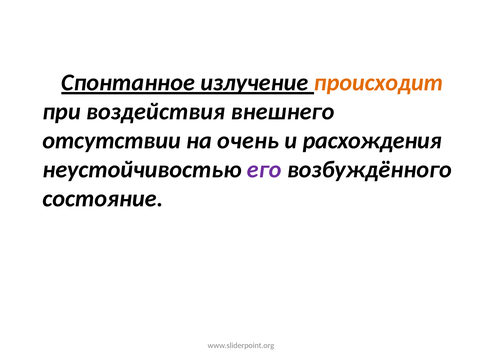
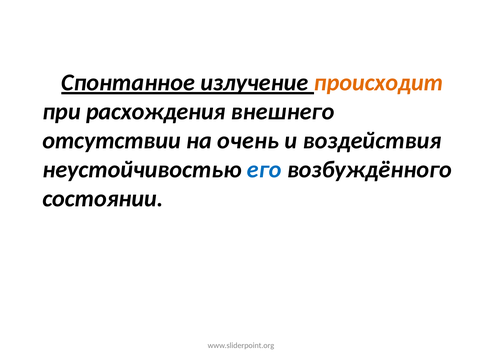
воздействия: воздействия -> расхождения (156, 111)
расхождения: расхождения -> воздействия (372, 140)
его colour: purple -> blue (264, 169)
состояние: состояние -> состоянии (103, 198)
